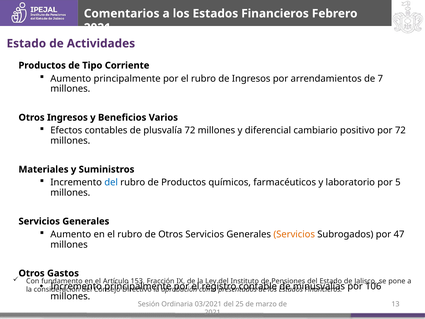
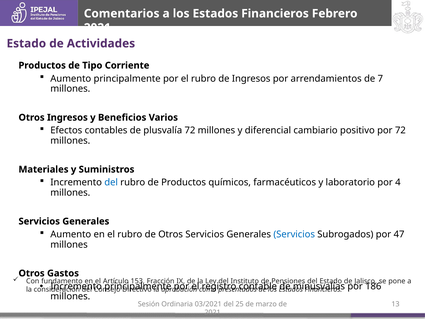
5: 5 -> 4 (398, 182)
Servicios colour: orange -> blue (294, 234)
106: 106 -> 186 (373, 286)
